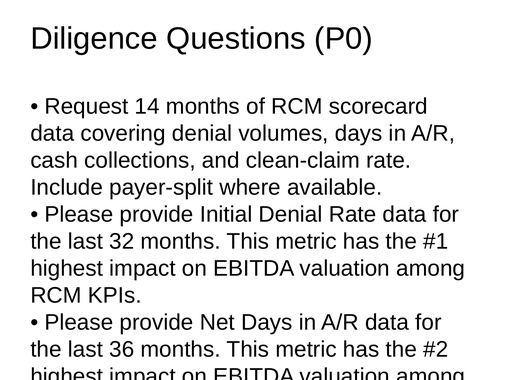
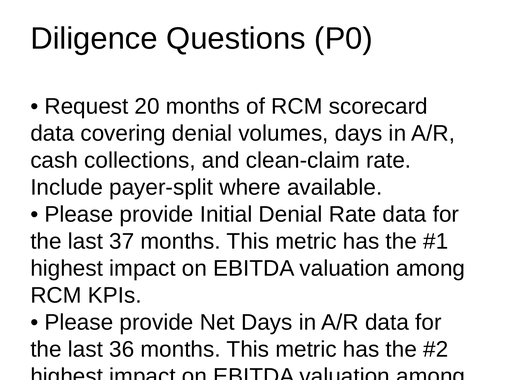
14: 14 -> 20 (147, 106)
32: 32 -> 37 (122, 242)
